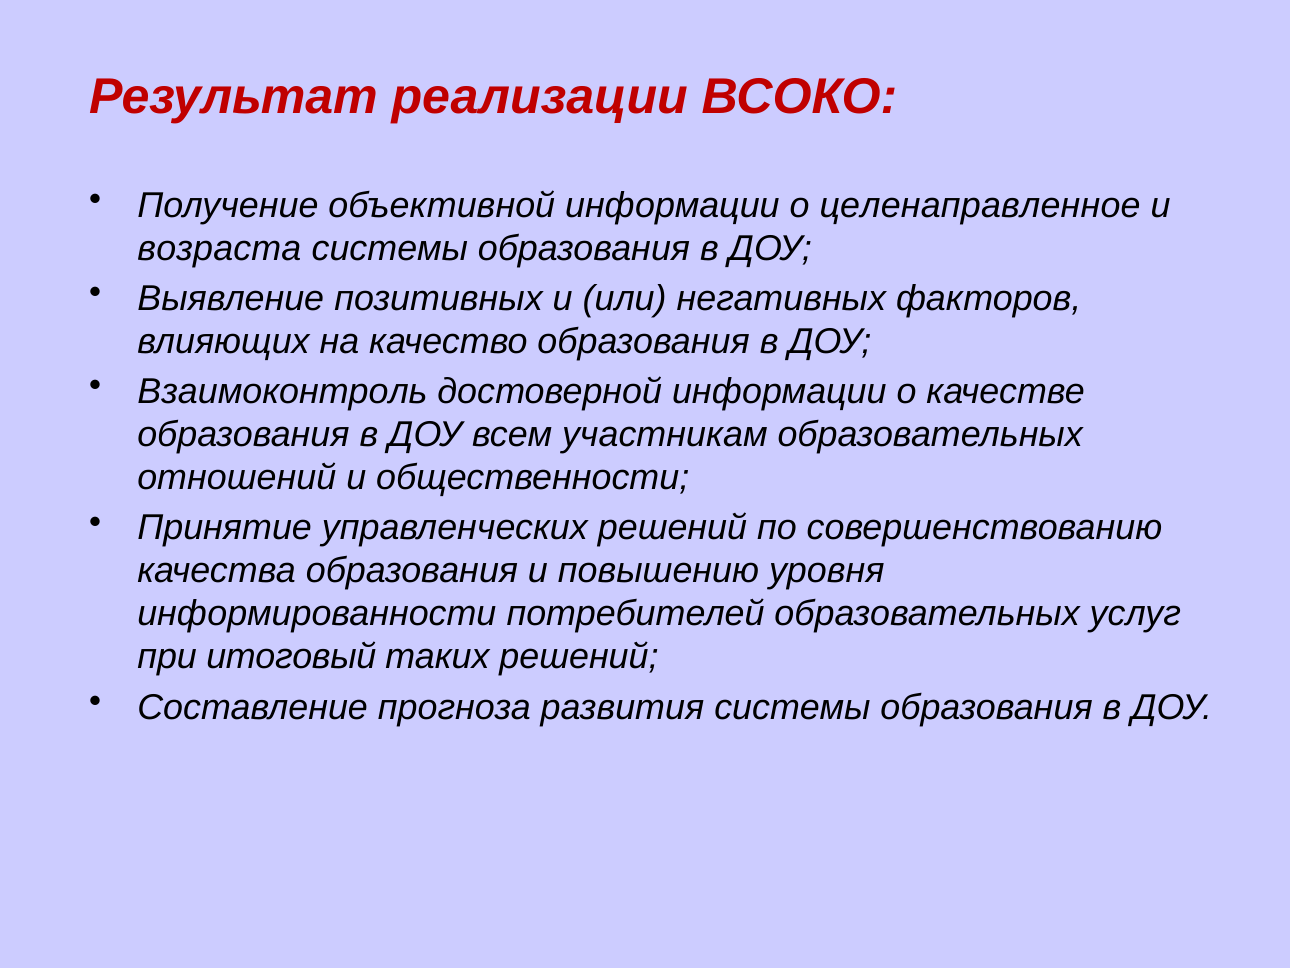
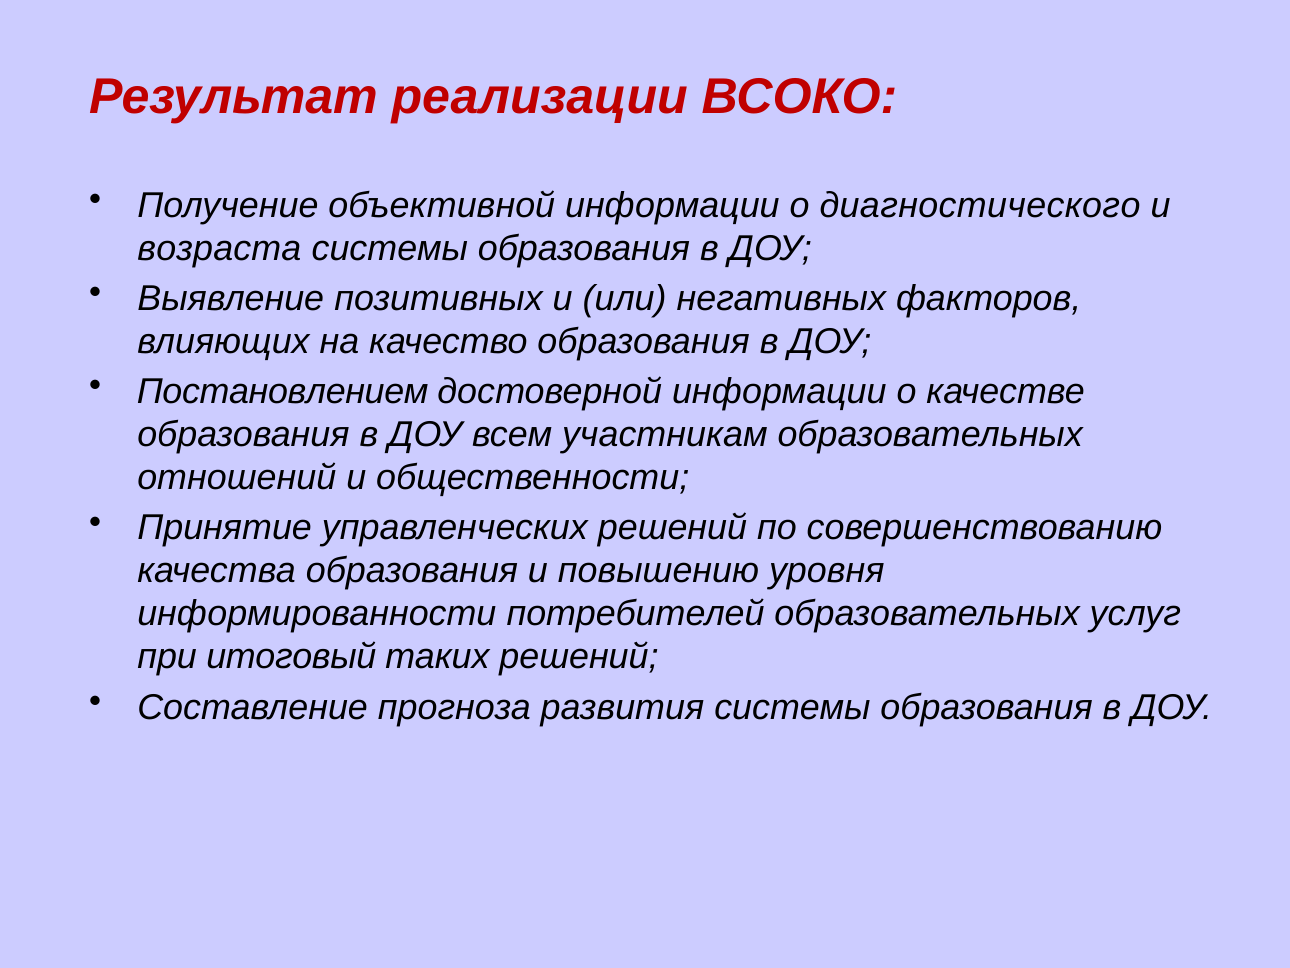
целенаправленное: целенаправленное -> диагностического (980, 205)
Взаимоконтроль: Взаимоконтроль -> Постановлением (283, 392)
